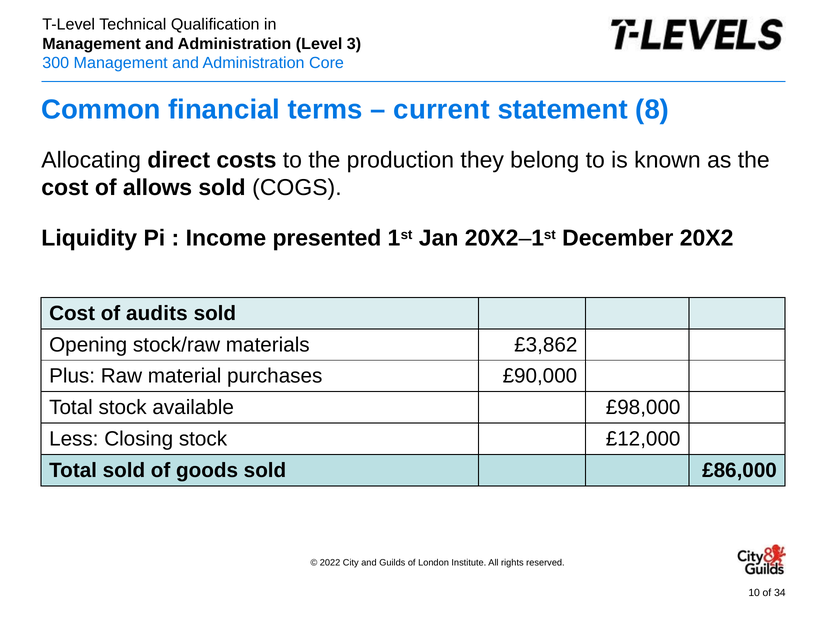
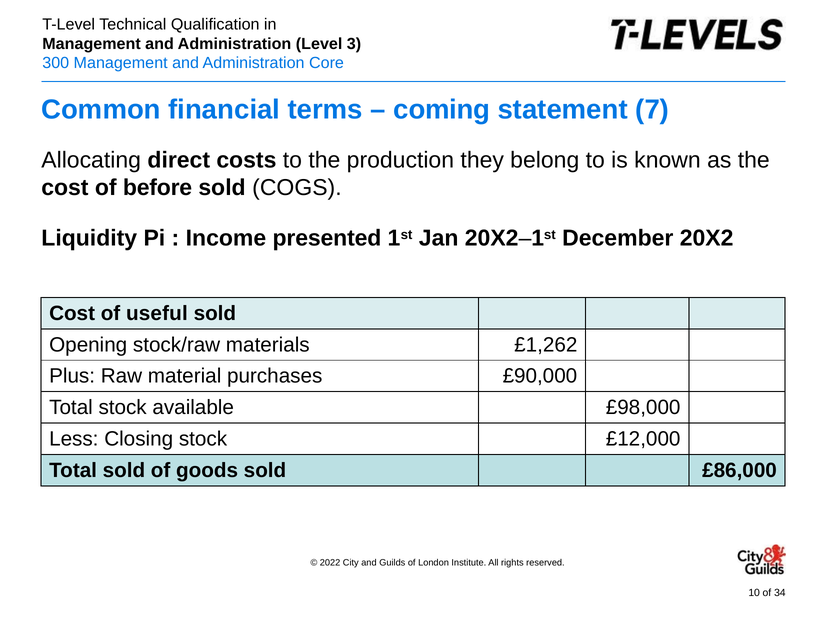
current: current -> coming (442, 110)
8: 8 -> 7 (652, 110)
allows: allows -> before (158, 188)
audits: audits -> useful (157, 313)
£3,862: £3,862 -> £1,262 (546, 345)
